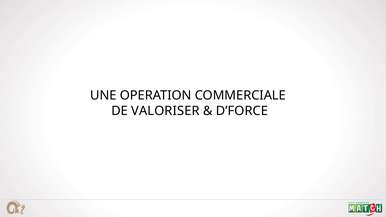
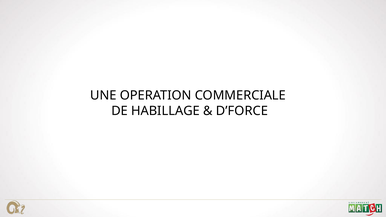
VALORISER: VALORISER -> HABILLAGE (165, 111)
